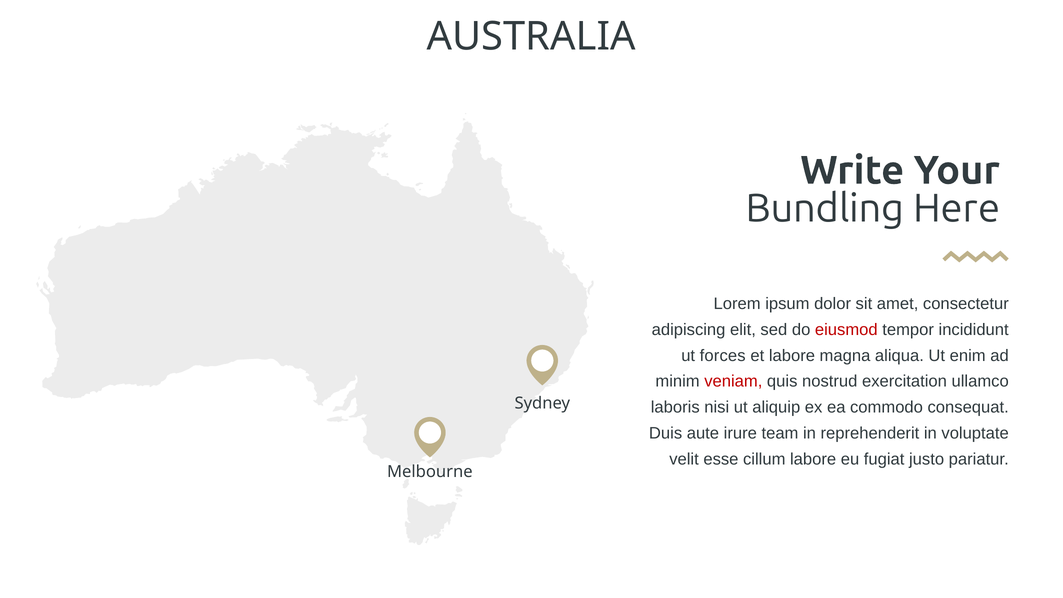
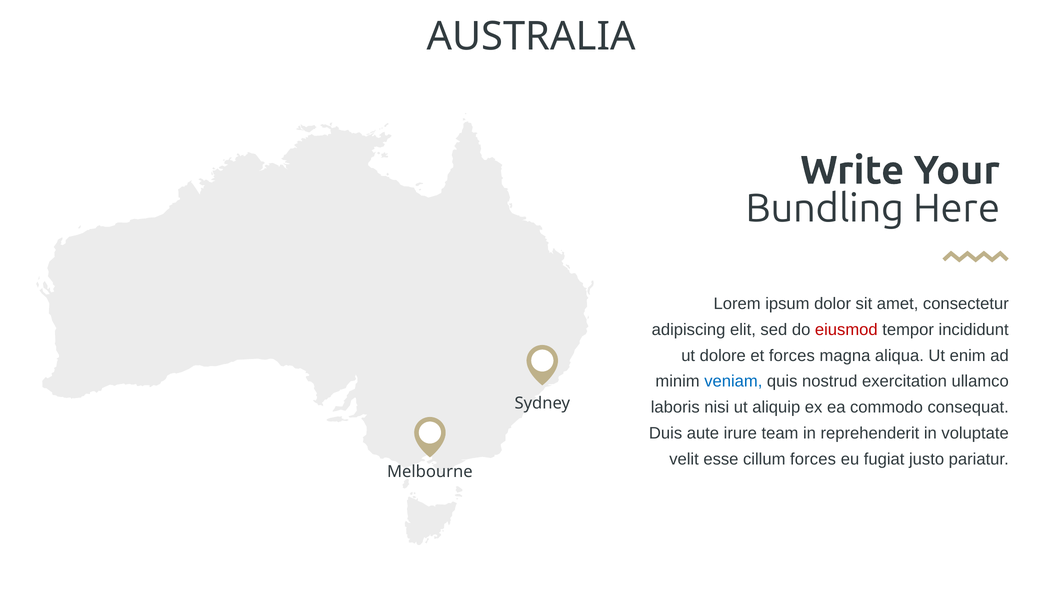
forces: forces -> dolore (723, 356)
et labore: labore -> forces (792, 356)
veniam colour: red -> blue (733, 381)
cillum labore: labore -> forces (813, 459)
